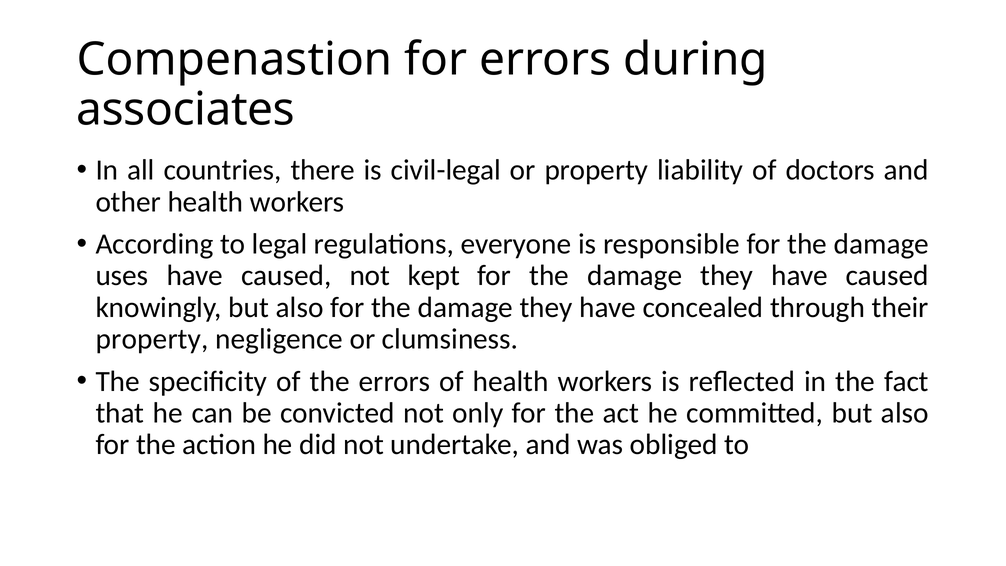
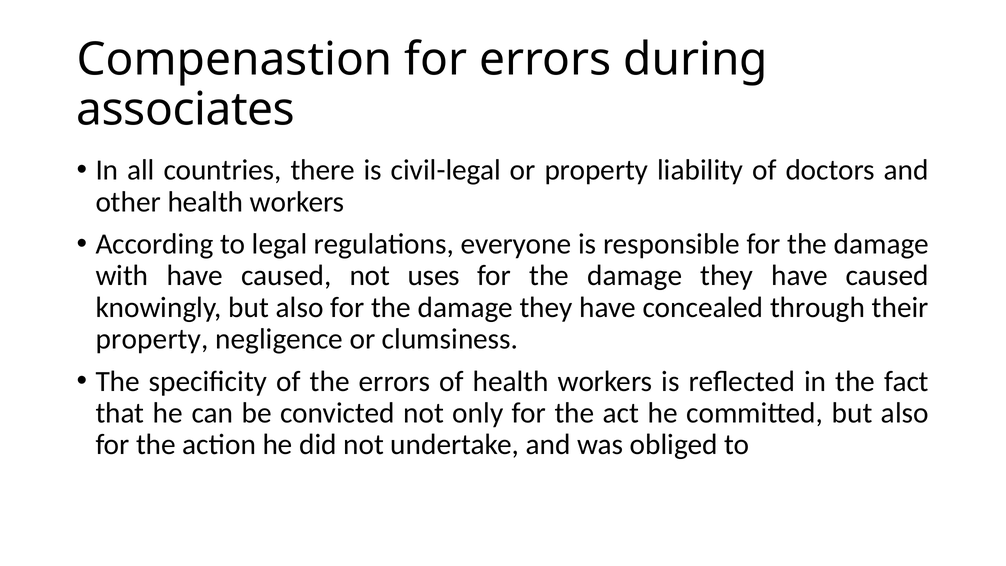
uses: uses -> with (122, 276)
kept: kept -> uses (434, 276)
